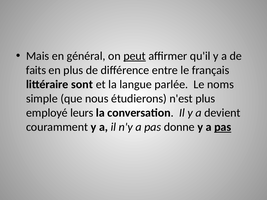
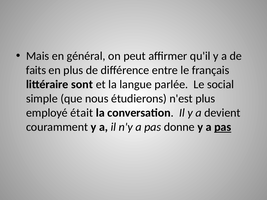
peut underline: present -> none (135, 56)
noms: noms -> social (221, 84)
leurs: leurs -> était (82, 113)
